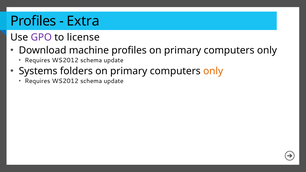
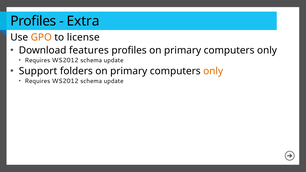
GPO colour: purple -> orange (41, 37)
machine: machine -> features (89, 50)
Systems: Systems -> Support (38, 71)
